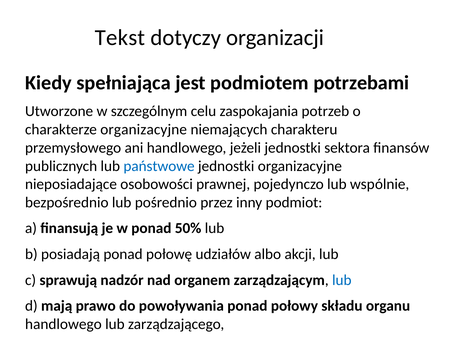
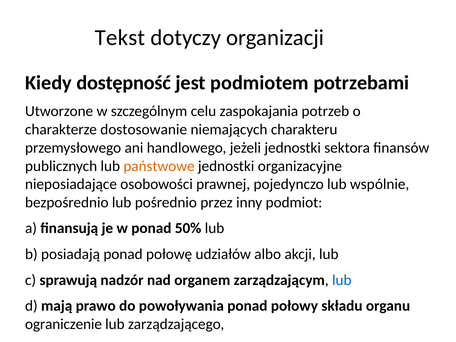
spełniająca: spełniająca -> dostępność (124, 83)
charakterze organizacyjne: organizacyjne -> dostosowanie (144, 130)
państwowe colour: blue -> orange (159, 166)
handlowego: handlowego -> ograniczenie (63, 324)
